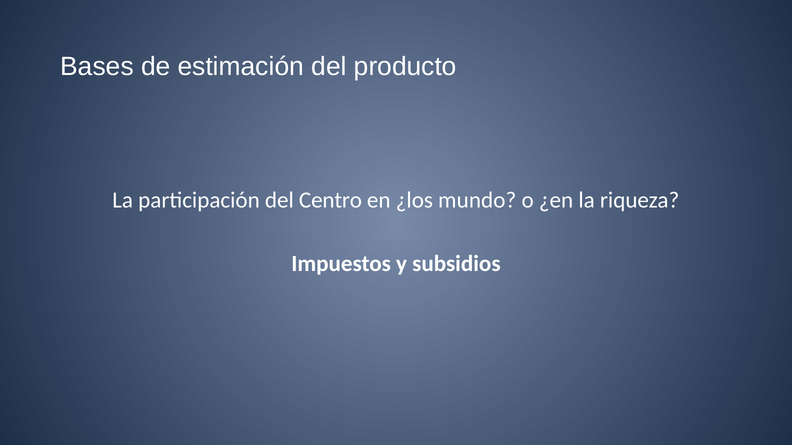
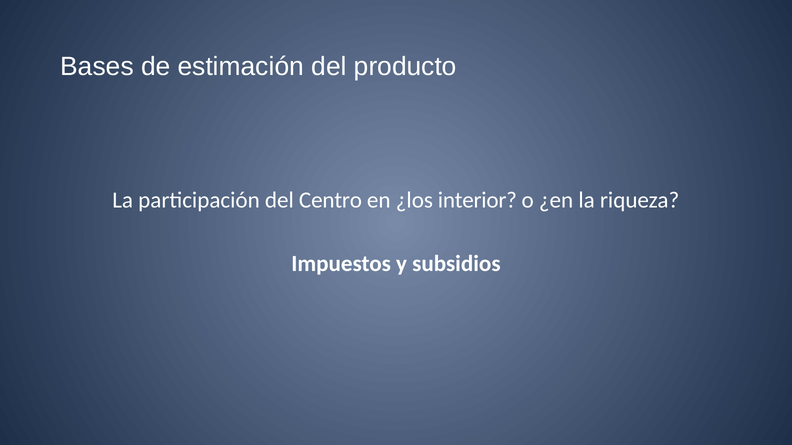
mundo: mundo -> interior (477, 201)
